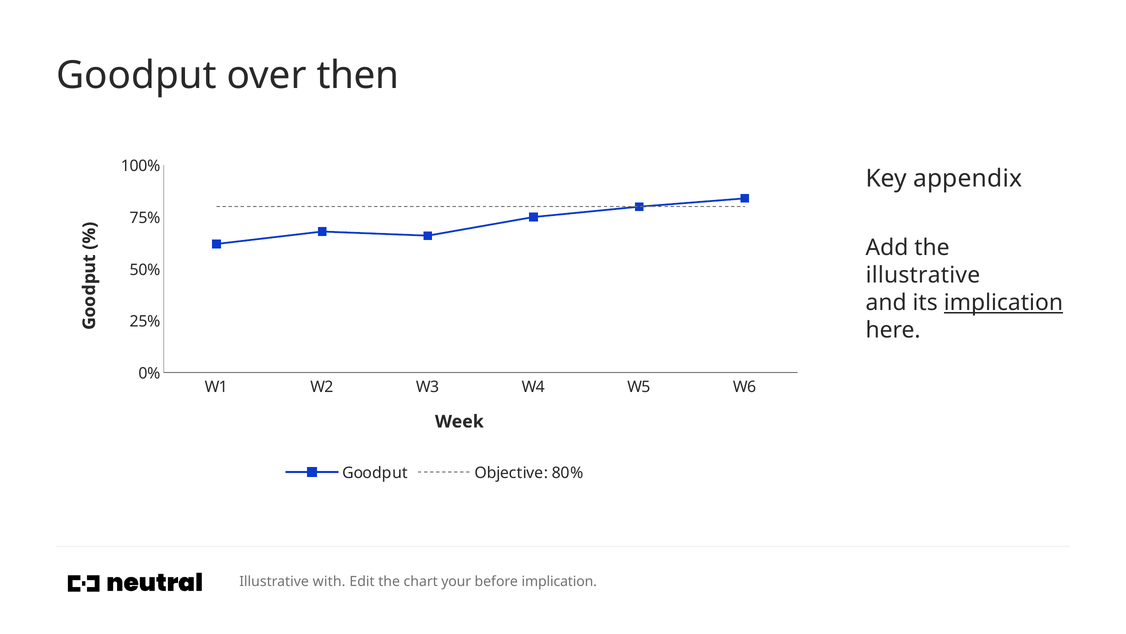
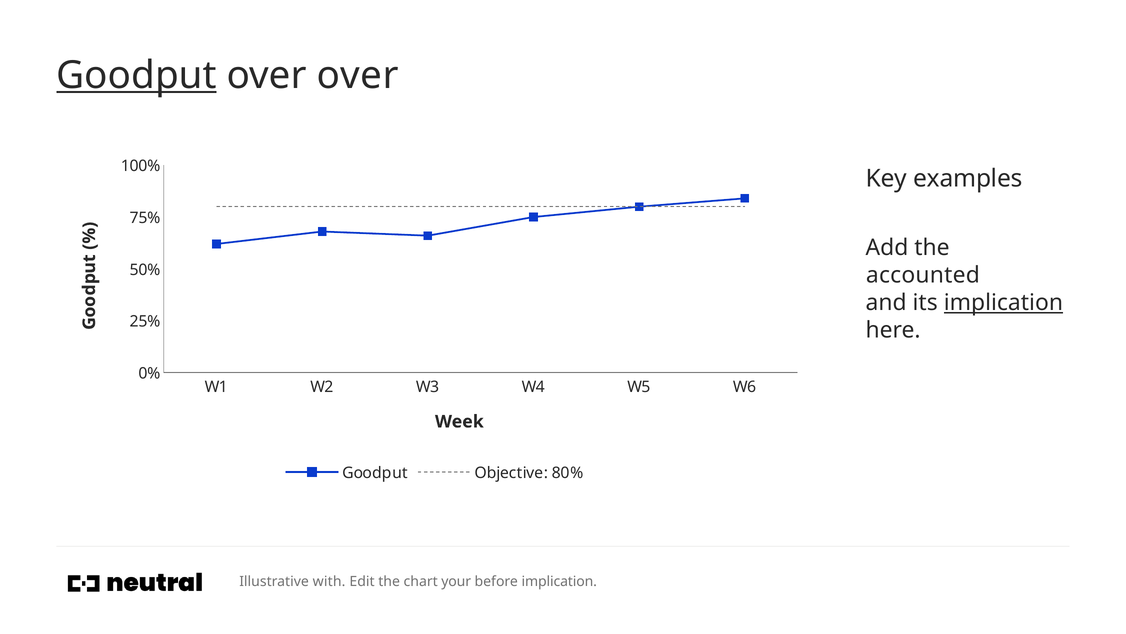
Goodput underline: none -> present (137, 75)
over then: then -> over (358, 75)
appendix: appendix -> examples (968, 178)
illustrative: illustrative -> accounted (923, 275)
